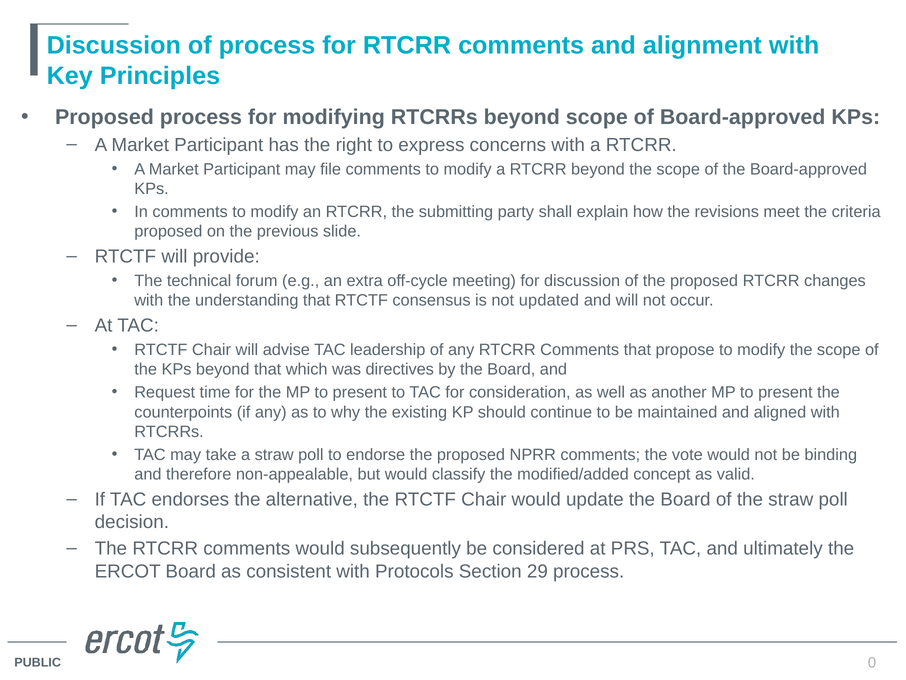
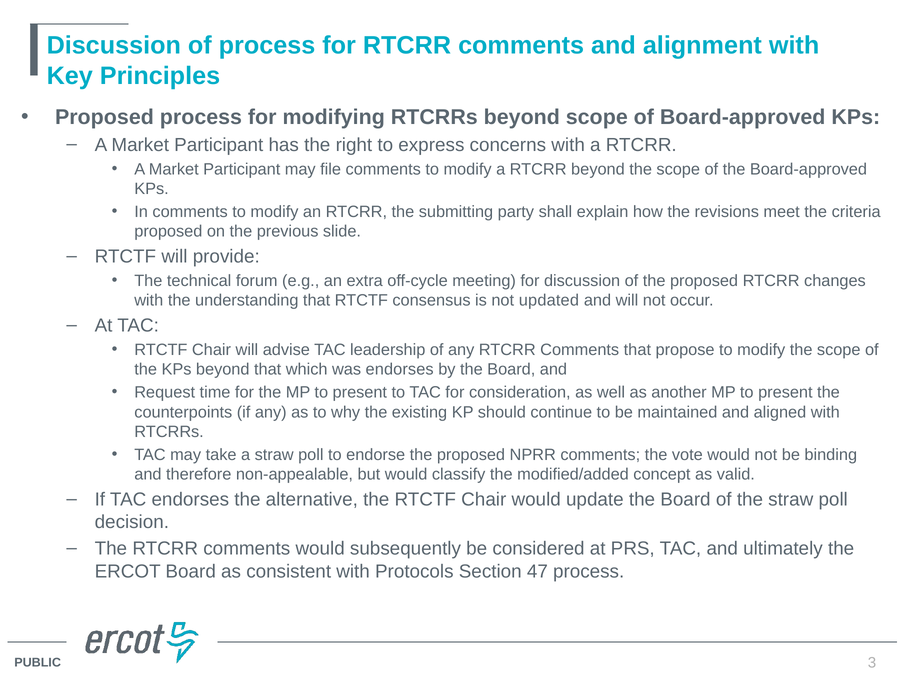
was directives: directives -> endorses (400, 369)
29: 29 -> 47 (537, 571)
0: 0 -> 3 (872, 662)
